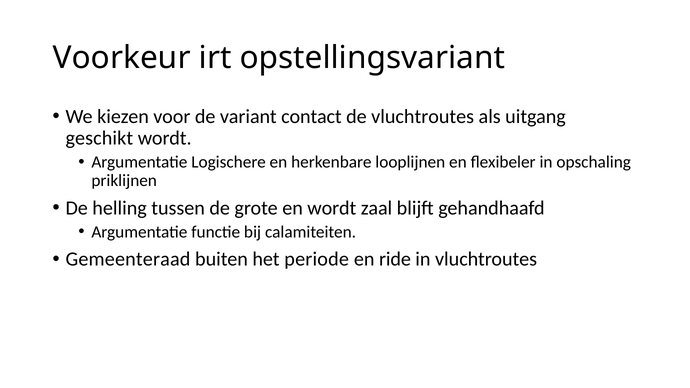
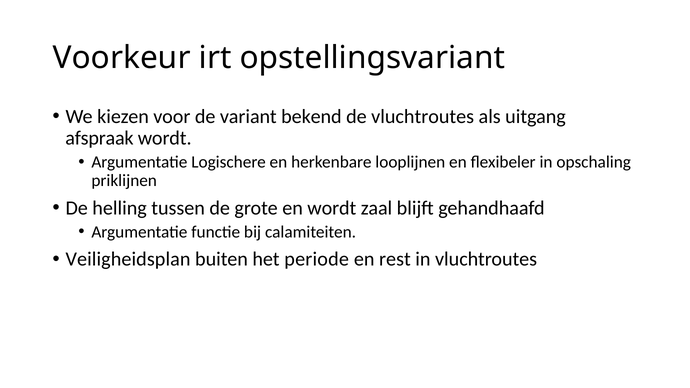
contact: contact -> bekend (311, 117)
geschikt: geschikt -> afspraak (99, 138)
Gemeenteraad: Gemeenteraad -> Veiligheidsplan (128, 259)
ride: ride -> rest (395, 259)
